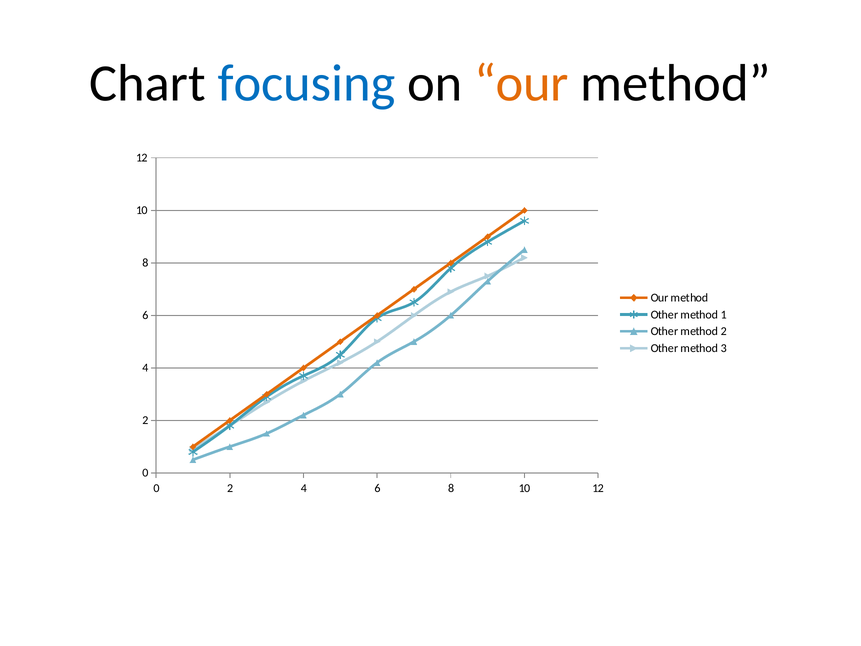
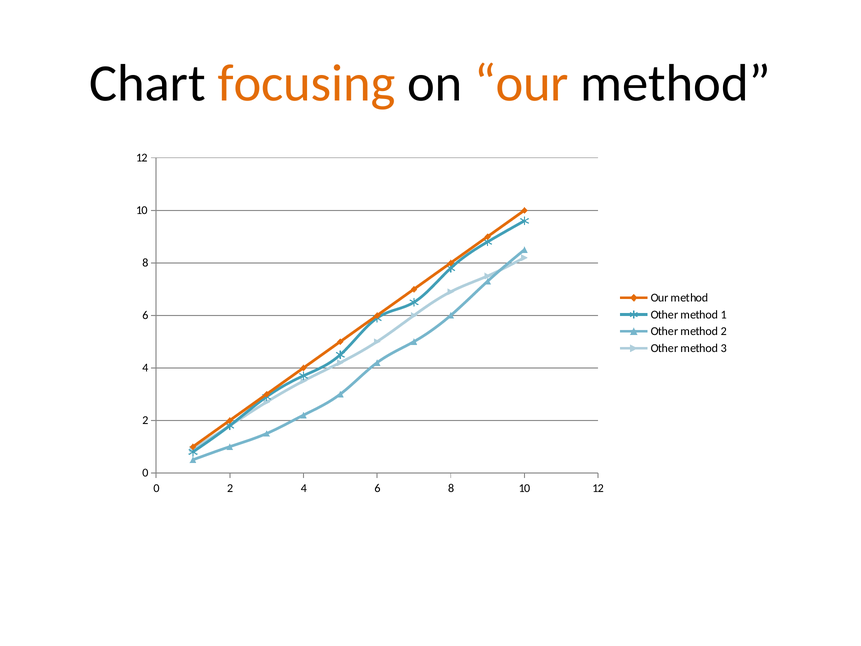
focusing colour: blue -> orange (307, 83)
